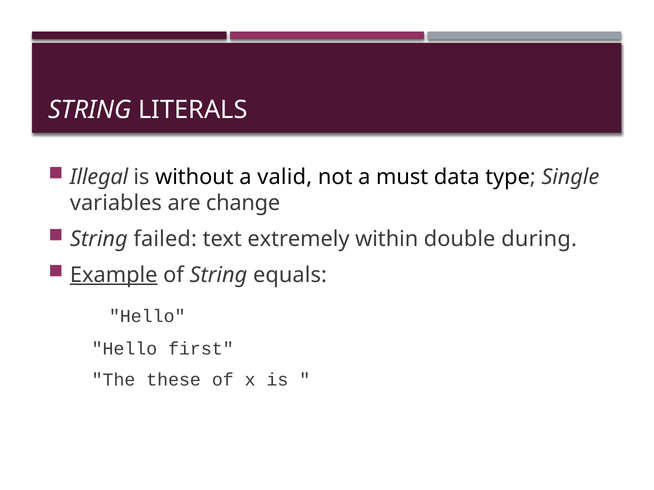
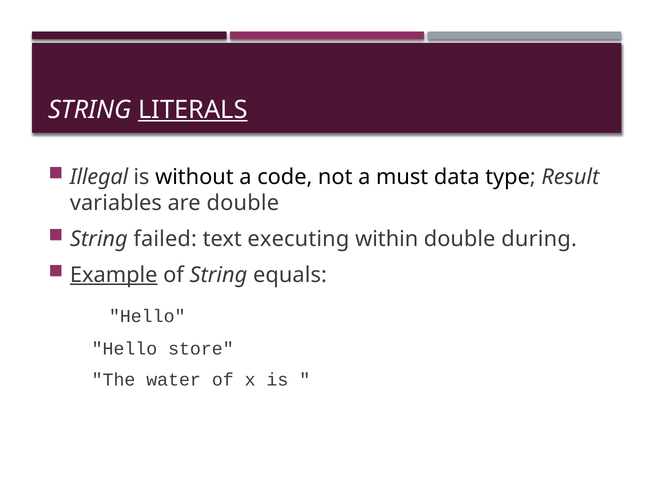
LITERALS underline: none -> present (193, 110)
valid: valid -> code (285, 177)
Single: Single -> Result (570, 177)
are change: change -> double (243, 203)
extremely: extremely -> executing (298, 239)
first: first -> store (201, 349)
these: these -> water (174, 380)
